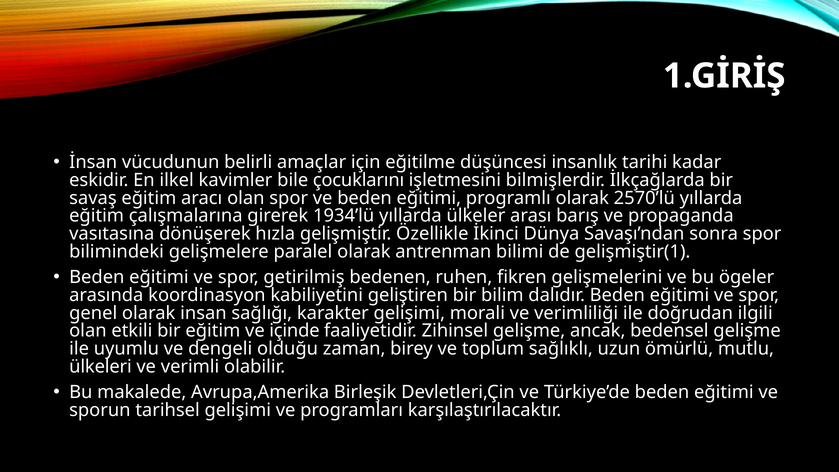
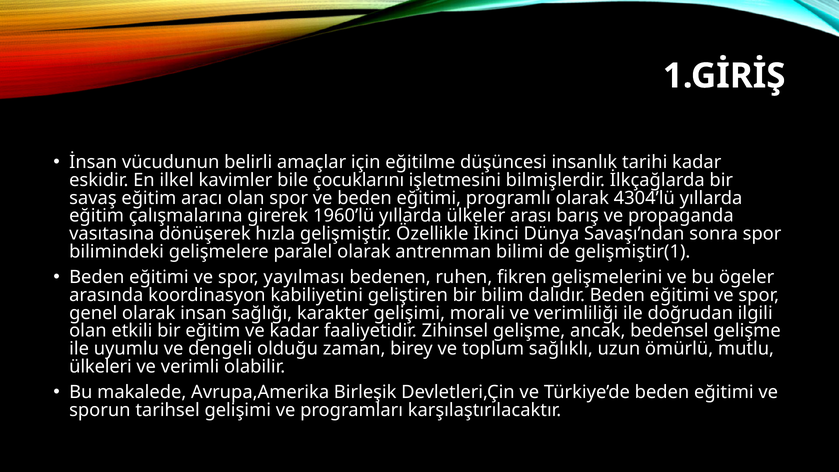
2570’lü: 2570’lü -> 4304’lü (644, 198)
1934’lü: 1934’lü -> 1960’lü (344, 216)
getirilmiş: getirilmiş -> yayılması (304, 277)
ve içinde: içinde -> kadar (294, 331)
